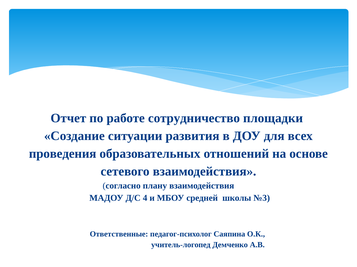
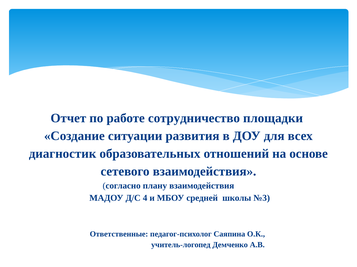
проведения: проведения -> диагностик (63, 154)
